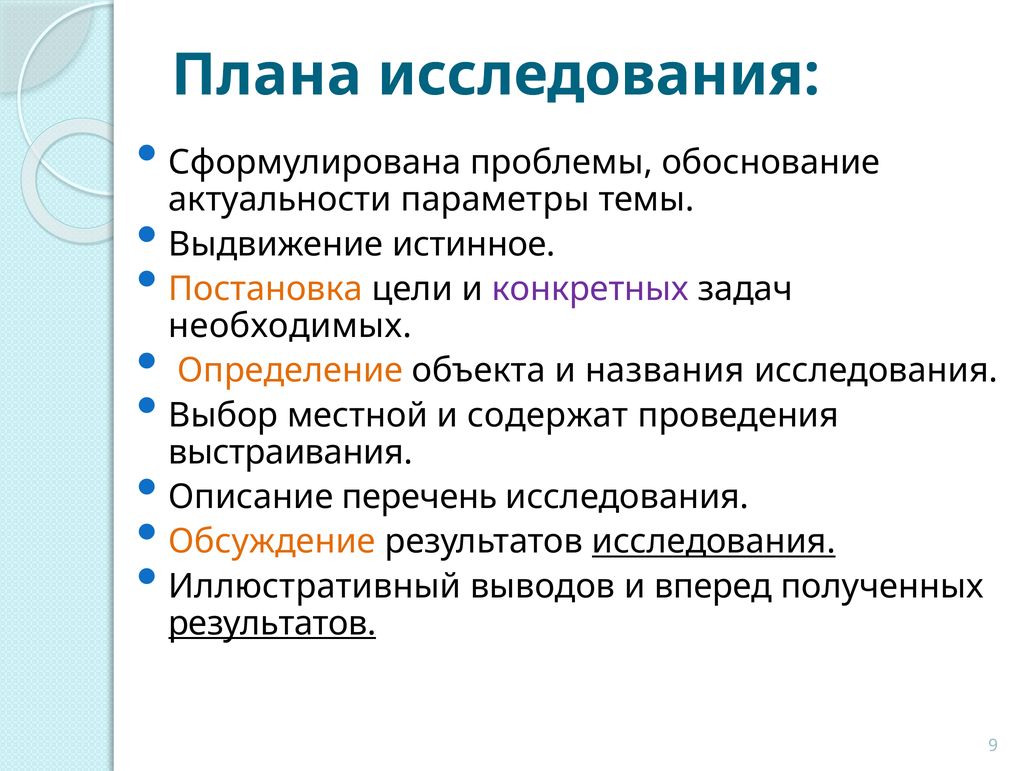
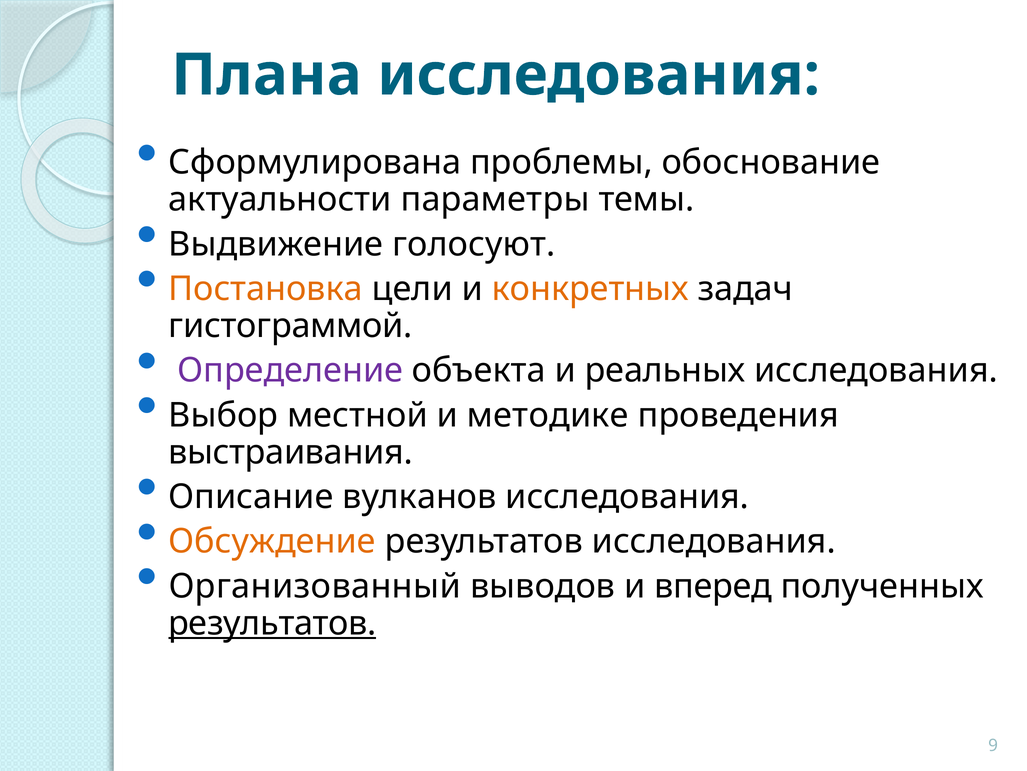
истинное: истинное -> голосуют (474, 244)
конкретных colour: purple -> orange (590, 289)
необходимых: необходимых -> гистограммой (290, 326)
Определение colour: orange -> purple (290, 370)
названия: названия -> реальных (665, 370)
содержат: содержат -> методике (548, 415)
перечень: перечень -> вулканов (419, 496)
исследования underline: present -> none (714, 541)
Иллюстративный: Иллюстративный -> Организованный (315, 586)
